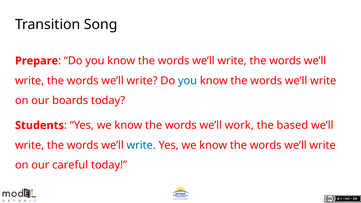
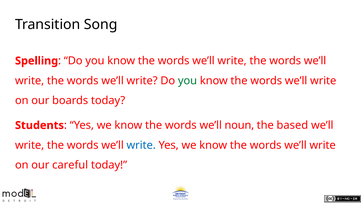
Prepare: Prepare -> Spelling (37, 61)
you colour: blue -> green (187, 81)
work: work -> noun (239, 125)
